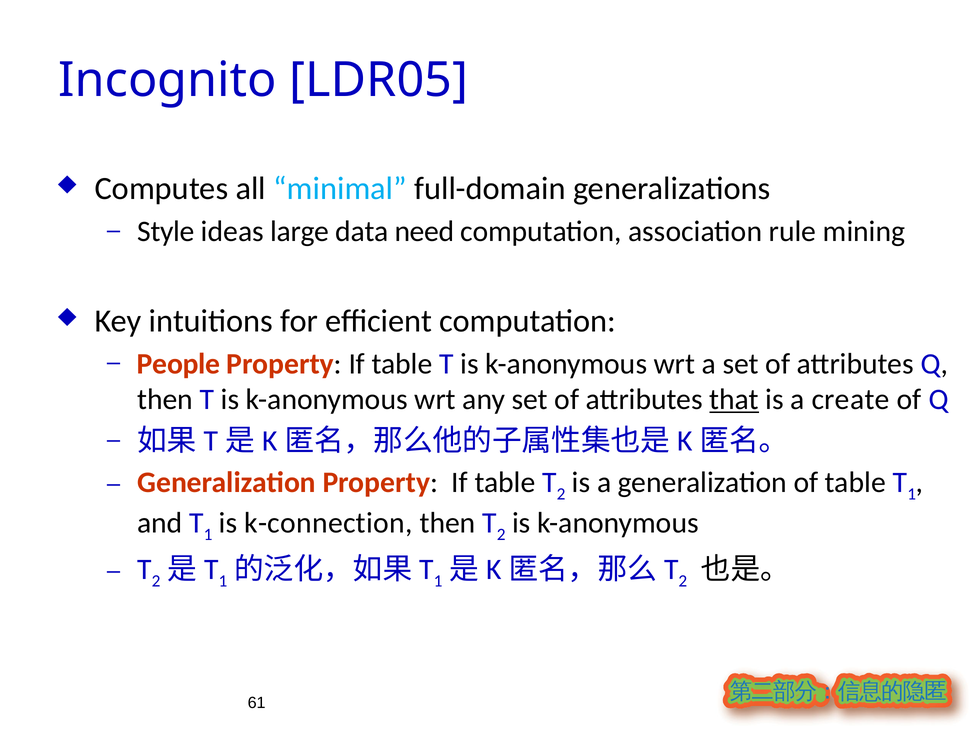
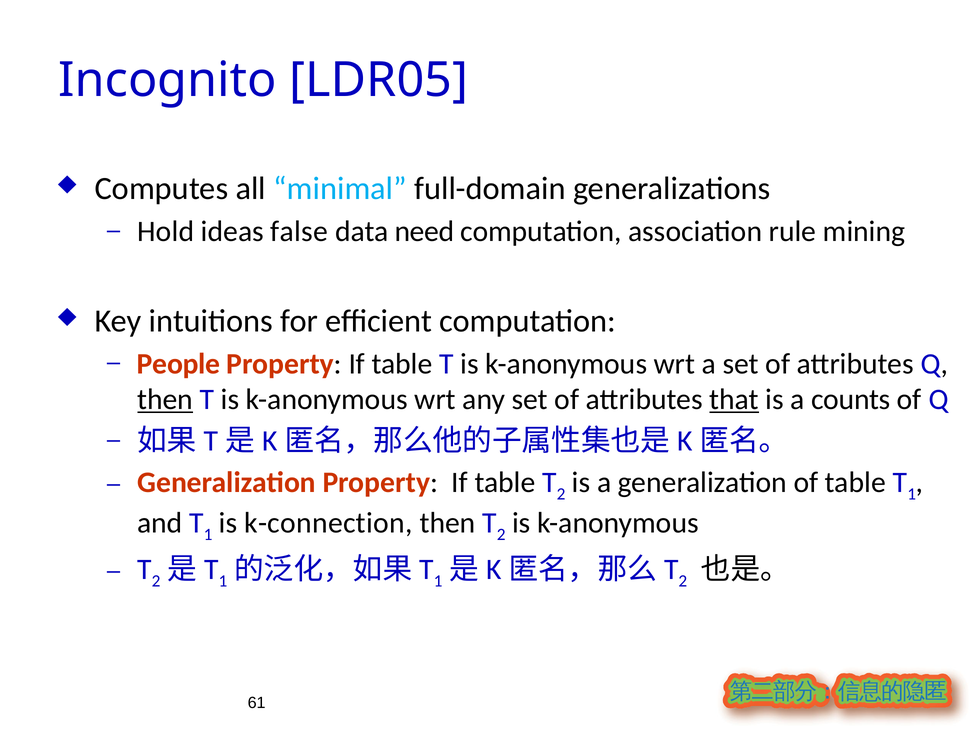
Style: Style -> Hold (166, 232)
large: large -> false (299, 232)
then underline: none -> present (165, 399)
create: create -> counts (851, 399)
